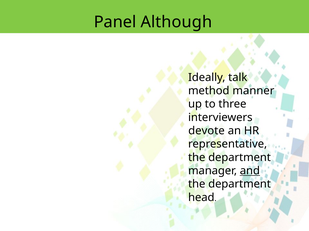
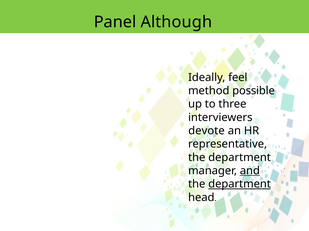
talk: talk -> feel (238, 78)
manner: manner -> possible (254, 91)
department underline: none -> present (240, 185)
